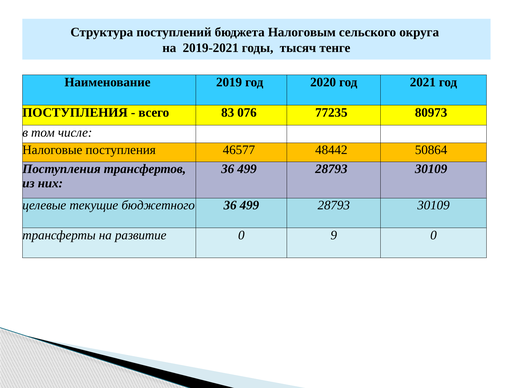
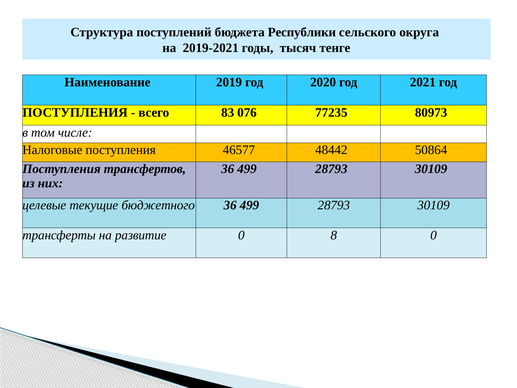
Налоговым: Налоговым -> Республики (302, 32)
9: 9 -> 8 (334, 235)
